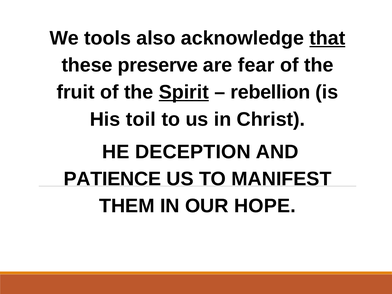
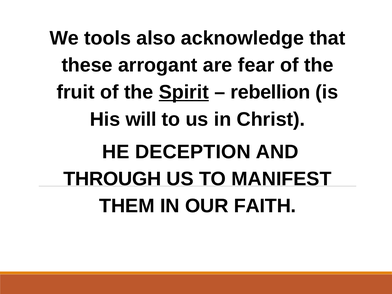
that underline: present -> none (327, 38)
preserve: preserve -> arrogant (158, 65)
toil: toil -> will (141, 119)
PATIENCE: PATIENCE -> THROUGH (112, 179)
HOPE: HOPE -> FAITH (265, 206)
